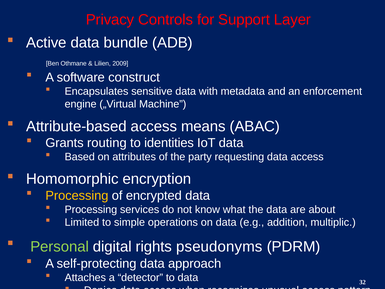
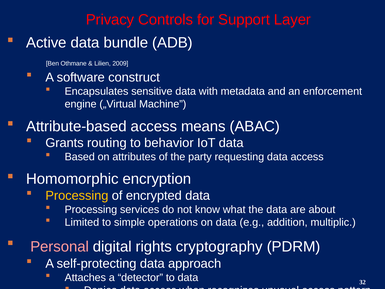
identities: identities -> behavior (169, 143)
Personal colour: light green -> pink (60, 246)
pseudonyms: pseudonyms -> cryptography (219, 246)
